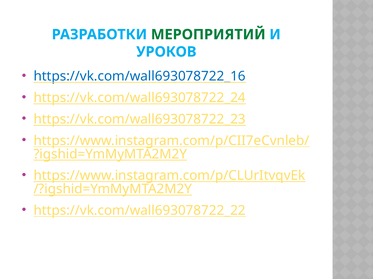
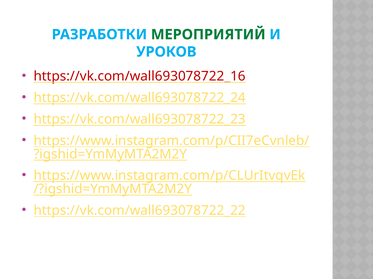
https://vk.com/wall693078722_16 colour: blue -> red (140, 77)
